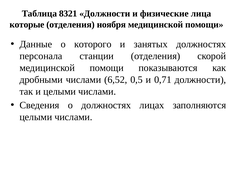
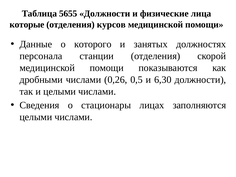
8321: 8321 -> 5655 (68, 14)
ноября: ноября -> курсов (111, 25)
6,52: 6,52 -> 0,26 (116, 80)
0,71: 0,71 -> 6,30 (163, 80)
о должностях: должностях -> стационары (106, 105)
